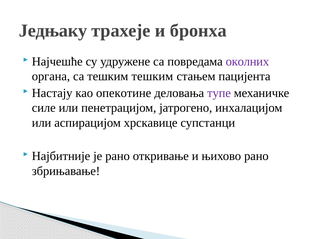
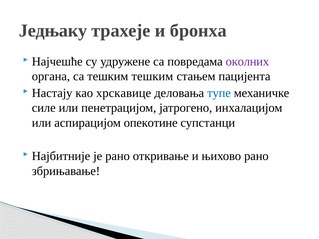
опекотине: опекотине -> хрскавице (124, 93)
тупе colour: purple -> blue (219, 93)
хрскавице: хрскавице -> опекотине (151, 123)
